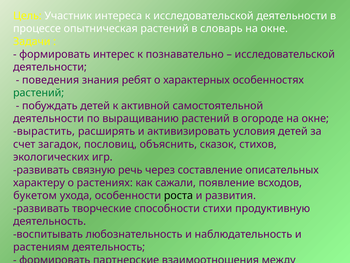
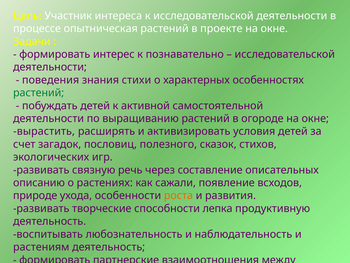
словарь: словарь -> проекте (221, 29)
ребят: ребят -> стихи (136, 80)
объяснить: объяснить -> полезного (168, 144)
характеру: характеру -> описанию (39, 183)
букетом: букетом -> природе (35, 195)
роста colour: black -> orange (178, 195)
стихи: стихи -> лепка (218, 208)
